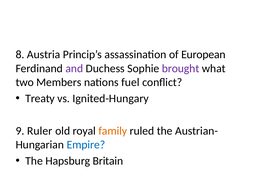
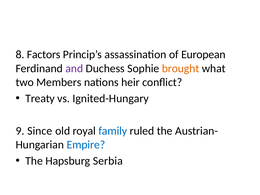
Austria: Austria -> Factors (44, 55)
brought colour: purple -> orange (181, 68)
fuel: fuel -> heir (131, 82)
Ruler: Ruler -> Since (40, 131)
family colour: orange -> blue (113, 131)
Britain: Britain -> Serbia (108, 161)
